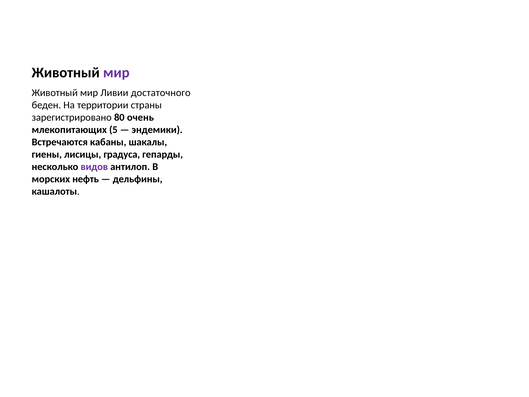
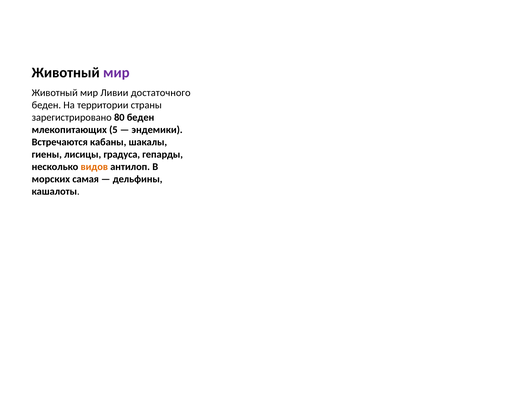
80 очень: очень -> беден (141, 117)
видов colour: purple -> orange (94, 167)
нефть: нефть -> самая (86, 179)
